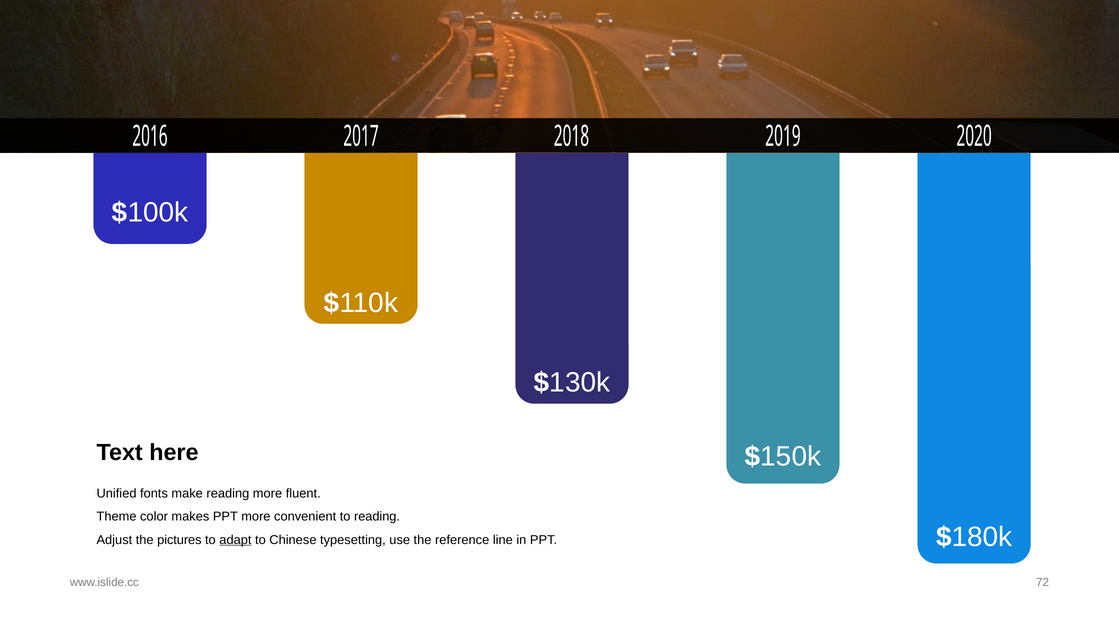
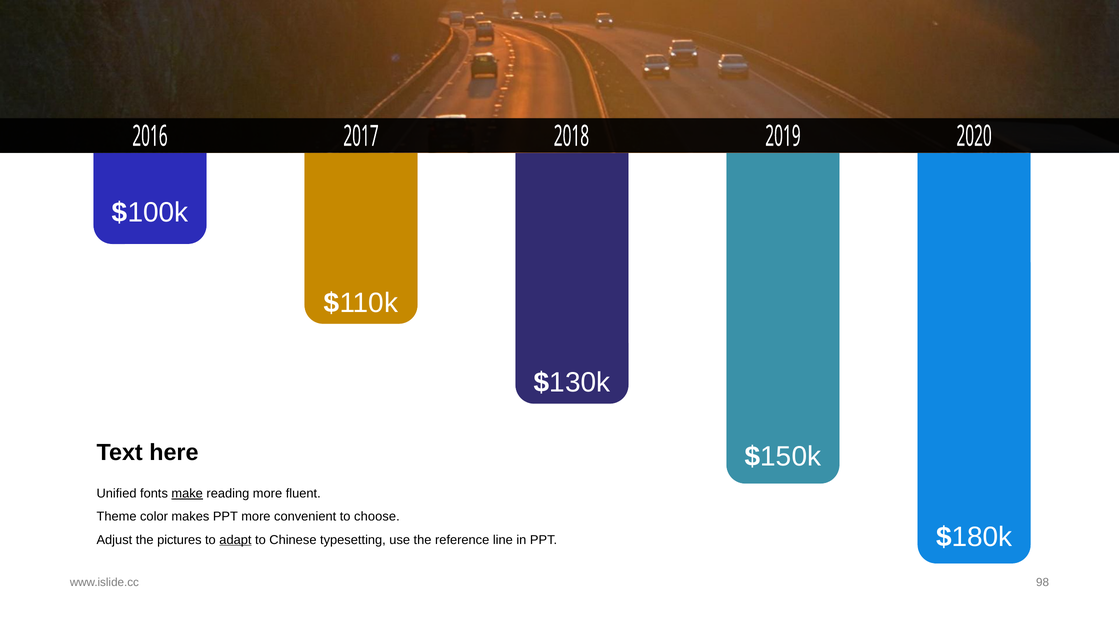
make underline: none -> present (187, 494)
to reading: reading -> choose (377, 517)
72: 72 -> 98 (1043, 583)
